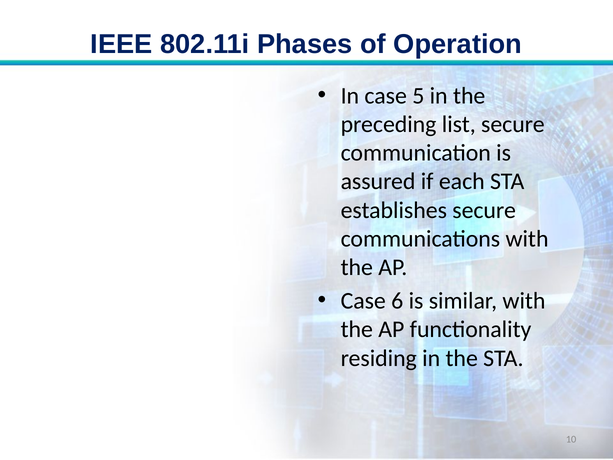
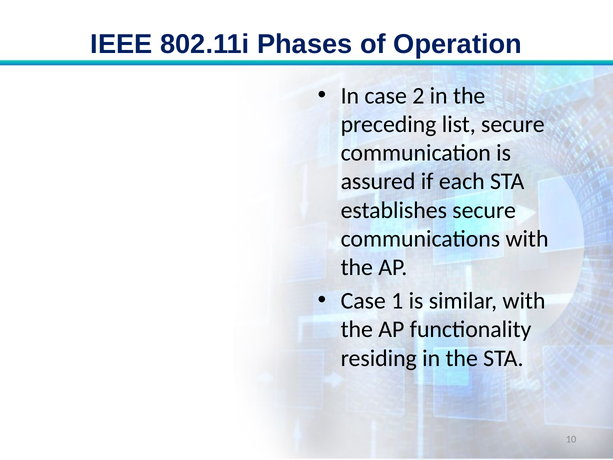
5: 5 -> 2 (418, 96)
6: 6 -> 1 (397, 301)
